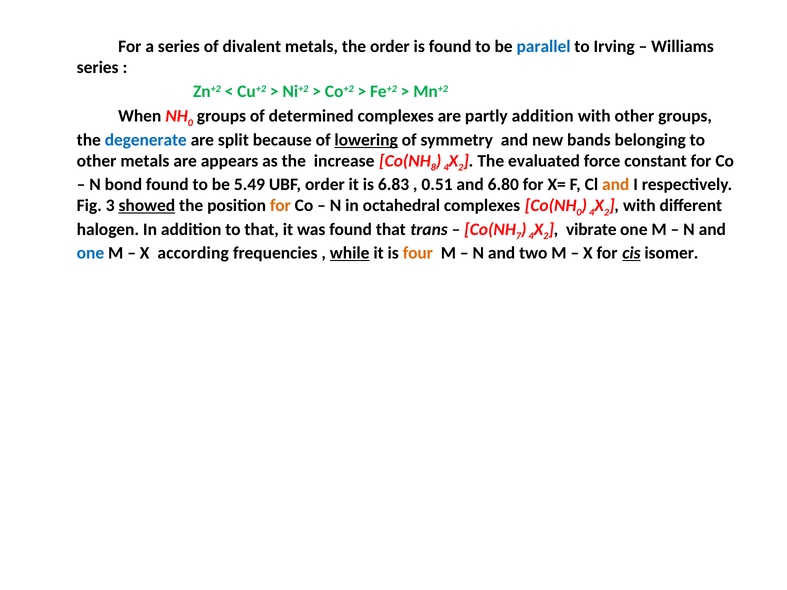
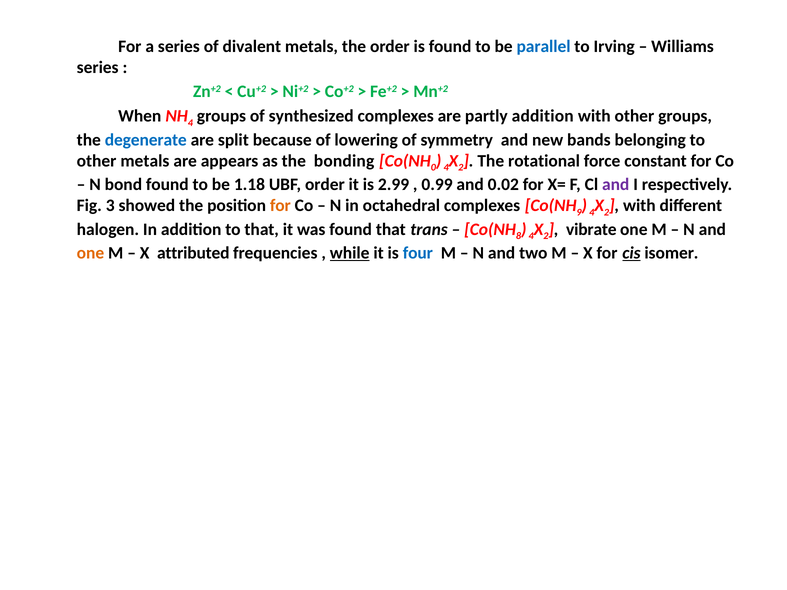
0: 0 -> 4 (190, 123)
determined: determined -> synthesized (311, 116)
lowering underline: present -> none (366, 140)
increase: increase -> bonding (344, 161)
8: 8 -> 0 (433, 168)
evaluated: evaluated -> rotational (544, 161)
5.49: 5.49 -> 1.18 (249, 185)
6.83: 6.83 -> 2.99 (394, 185)
0.51: 0.51 -> 0.99 (437, 185)
6.80: 6.80 -> 0.02 (503, 185)
and colour: orange -> purple (616, 185)
showed underline: present -> none (147, 206)
0: 0 -> 9 (579, 212)
7: 7 -> 8 (518, 236)
one colour: blue -> orange (90, 253)
according: according -> attributed (193, 253)
four colour: orange -> blue (418, 253)
